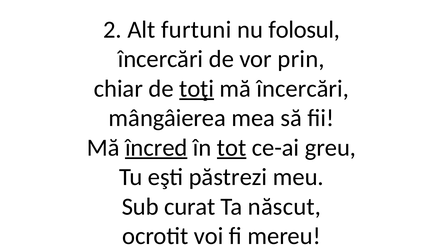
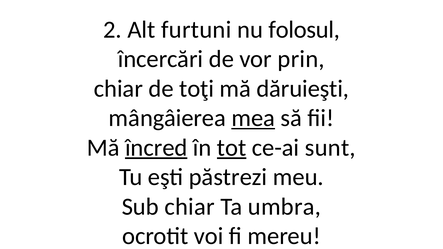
toţi underline: present -> none (197, 89)
mă încercări: încercări -> dăruieşti (303, 89)
mea underline: none -> present (253, 118)
greu: greu -> sunt (330, 148)
Sub curat: curat -> chiar (190, 207)
născut: născut -> umbra (284, 207)
